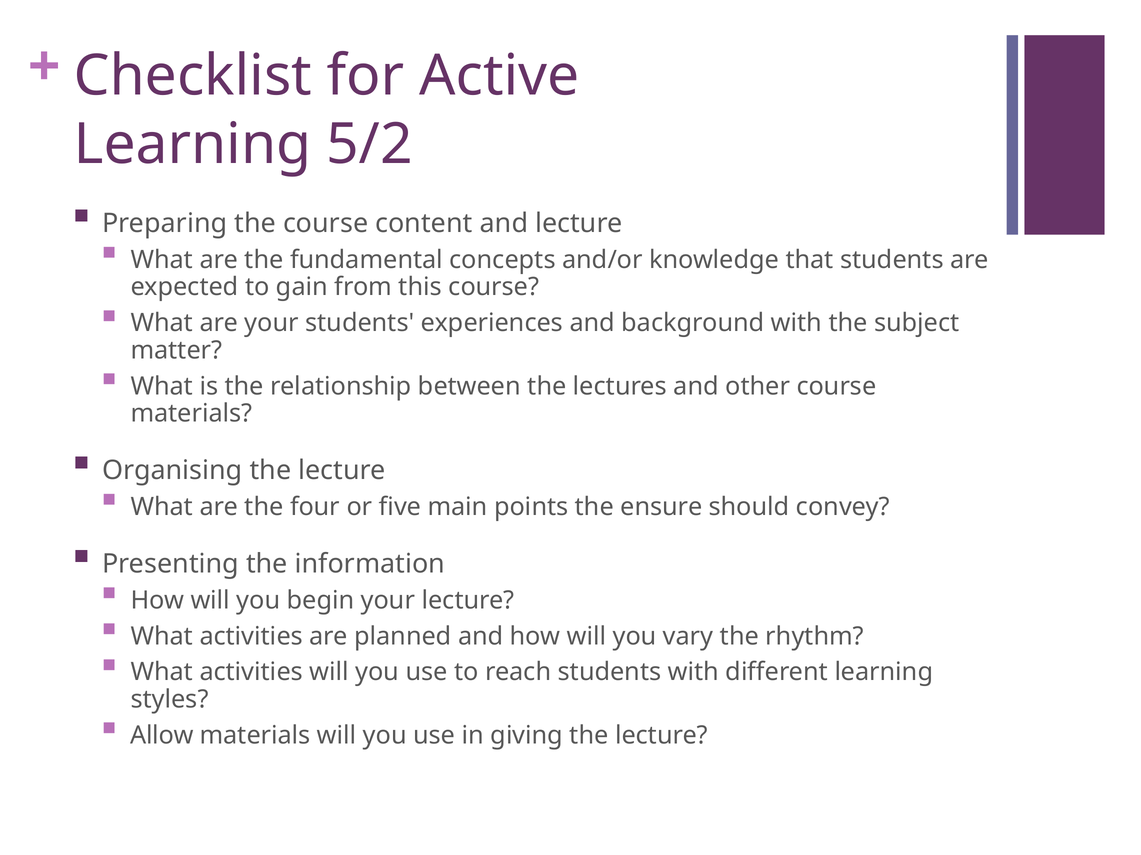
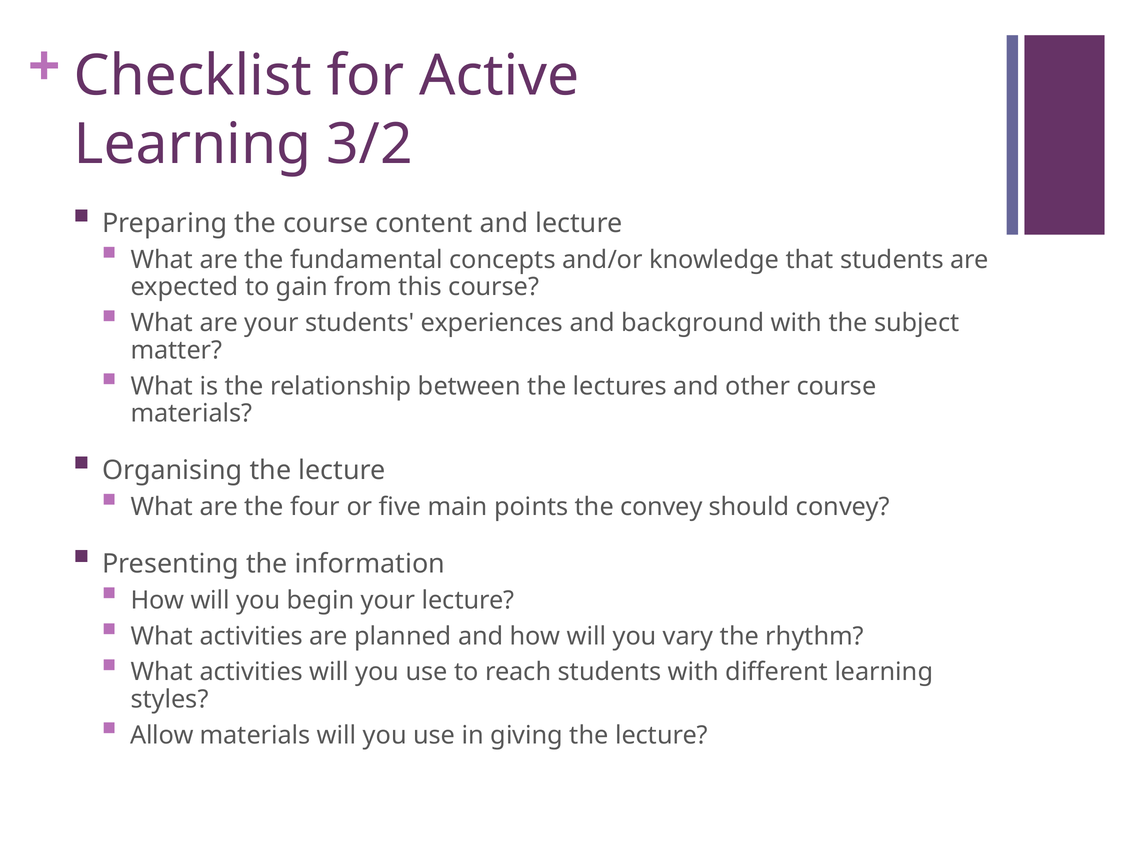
5/2: 5/2 -> 3/2 (370, 144)
the ensure: ensure -> convey (661, 507)
